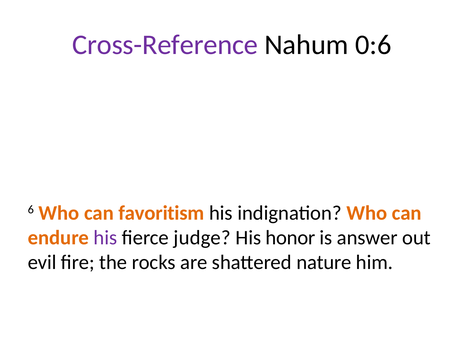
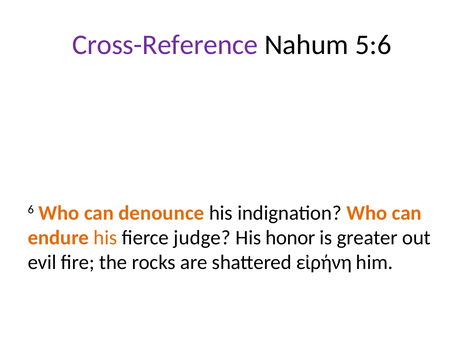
0:6: 0:6 -> 5:6 (373, 45)
favoritism: favoritism -> denounce (161, 213)
his colour: purple -> orange (105, 238)
answer: answer -> greater (367, 238)
nature: nature -> εἰρήνη (324, 262)
